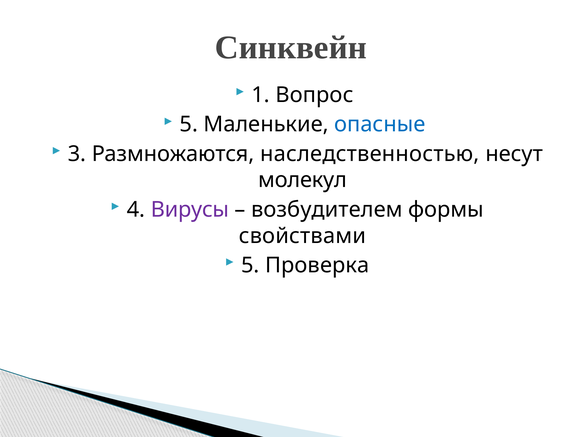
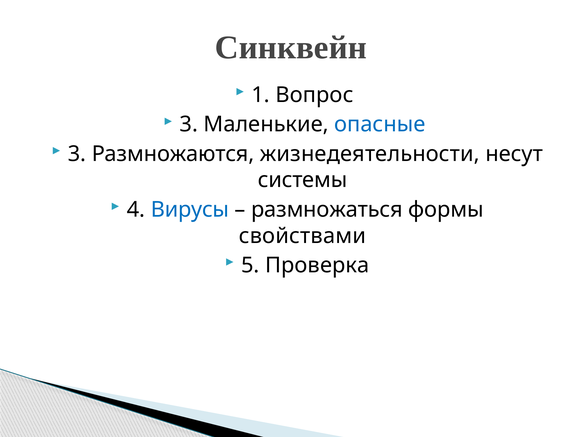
5: 5 -> 3 (189, 124)
наследственностью: наследственностью -> жизнедеятельности (370, 154)
молекул: молекул -> системы (303, 180)
Вирусы colour: purple -> blue (190, 209)
возбудителем: возбудителем -> размножаться (327, 209)
